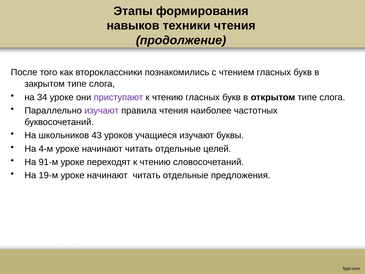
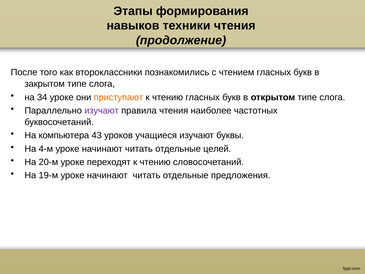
приступают colour: purple -> orange (118, 97)
школьников: школьников -> компьютера (64, 135)
91-м: 91-м -> 20-м (48, 162)
